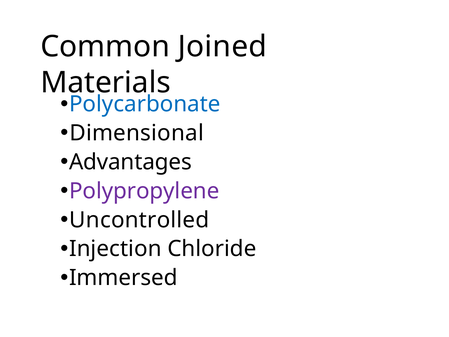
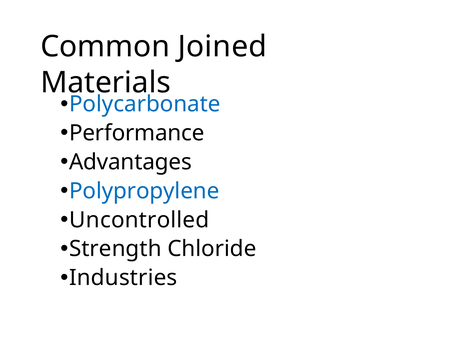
Dimensional: Dimensional -> Performance (137, 133)
Polypropylene colour: purple -> blue (144, 191)
Injection: Injection -> Strength (115, 249)
Immersed: Immersed -> Industries (123, 278)
